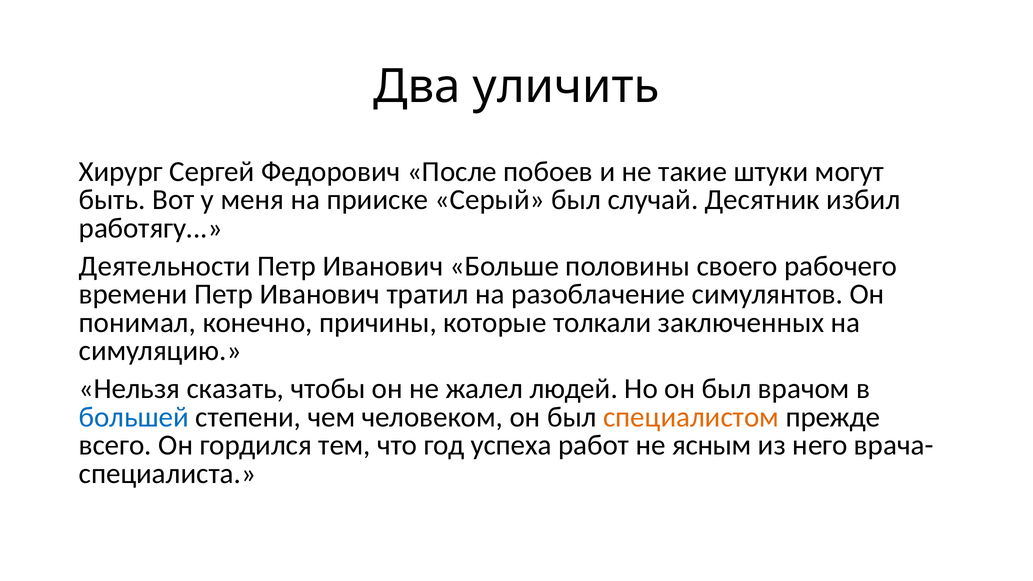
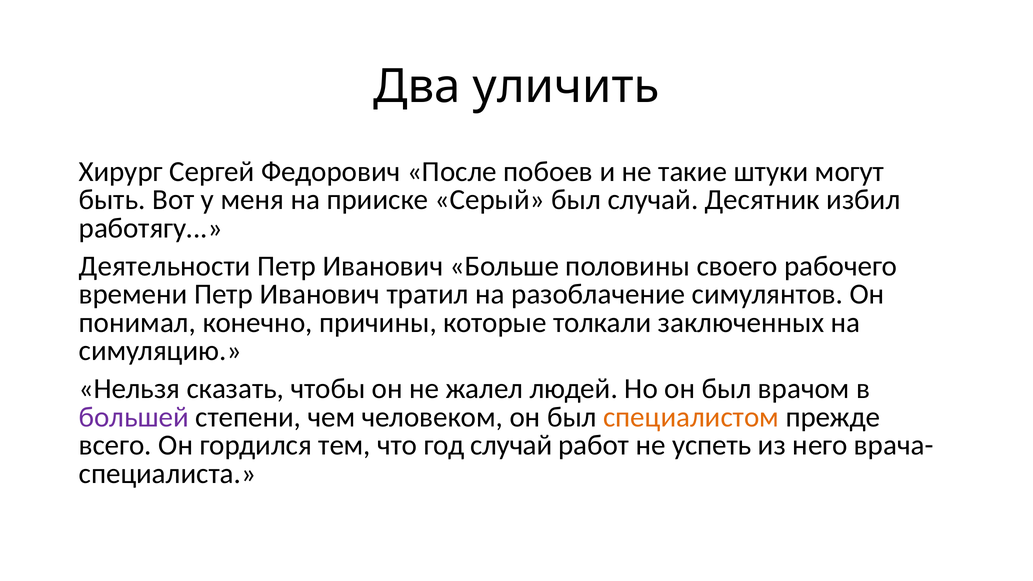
большей colour: blue -> purple (134, 417)
год успеха: успеха -> случай (511, 445)
ясным: ясным -> успеть (712, 445)
